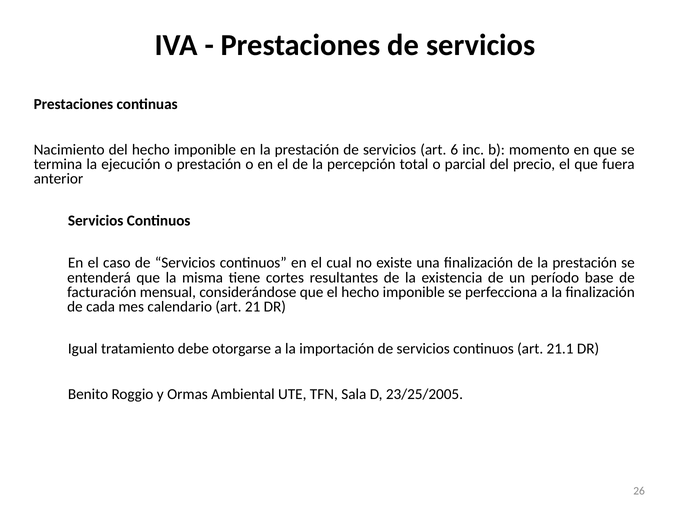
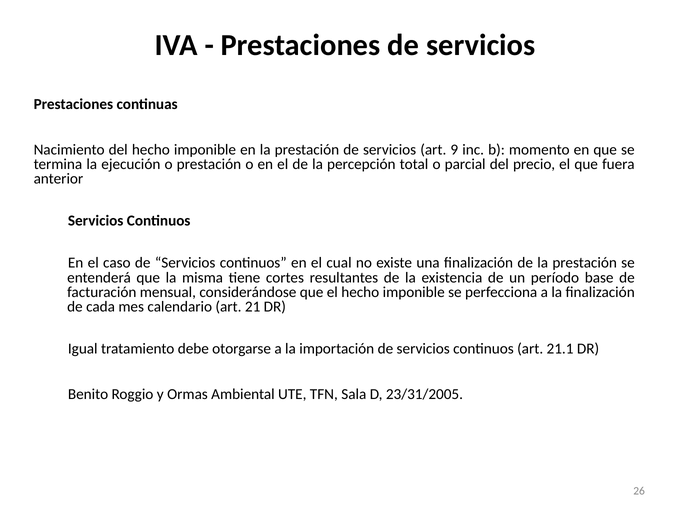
6: 6 -> 9 (454, 150)
23/25/2005: 23/25/2005 -> 23/31/2005 (424, 395)
